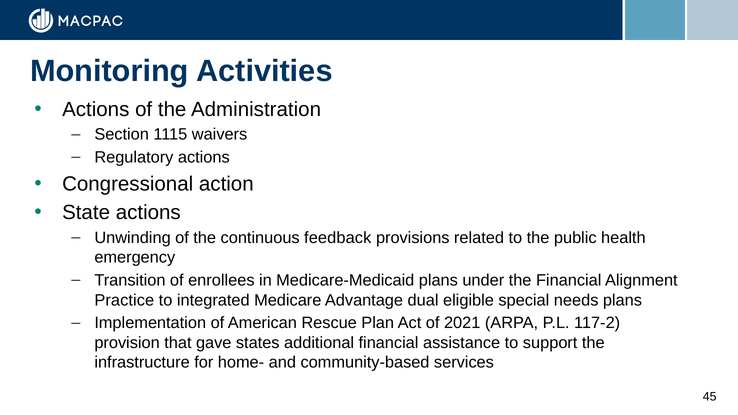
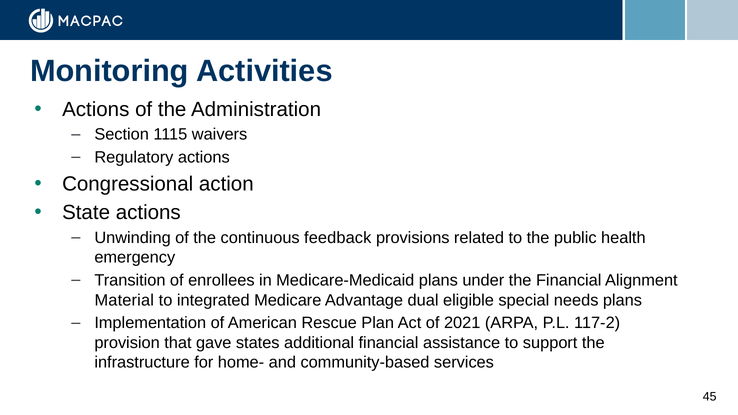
Practice: Practice -> Material (124, 300)
